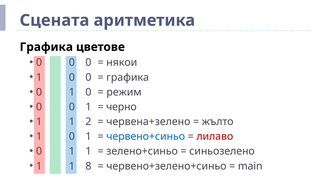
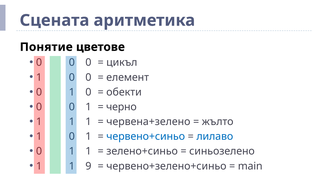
Графика: Графика -> Понятие (46, 47)
някои: някои -> цикъл (122, 63)
графика: графика -> елемент (128, 78)
режим: режим -> обекти (124, 92)
2: 2 -> 1 (88, 122)
лилаво colour: red -> blue (215, 137)
8: 8 -> 9 (88, 167)
